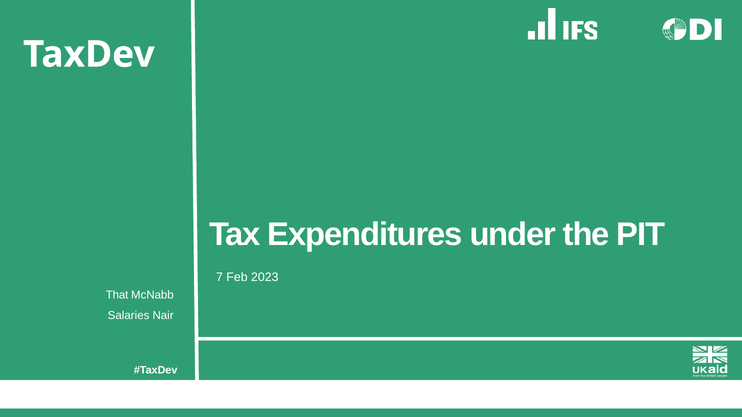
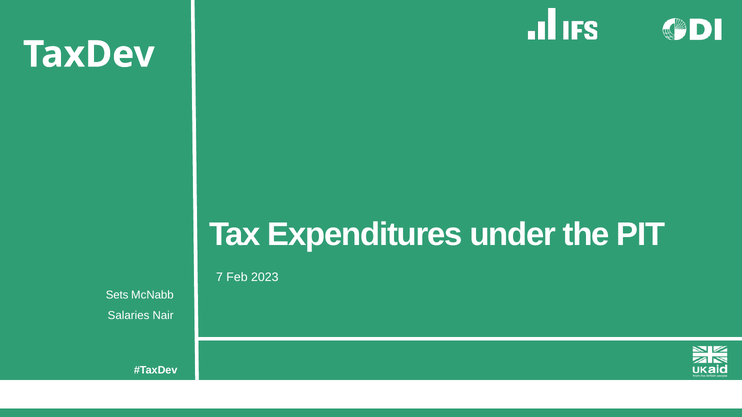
That: That -> Sets (117, 295)
